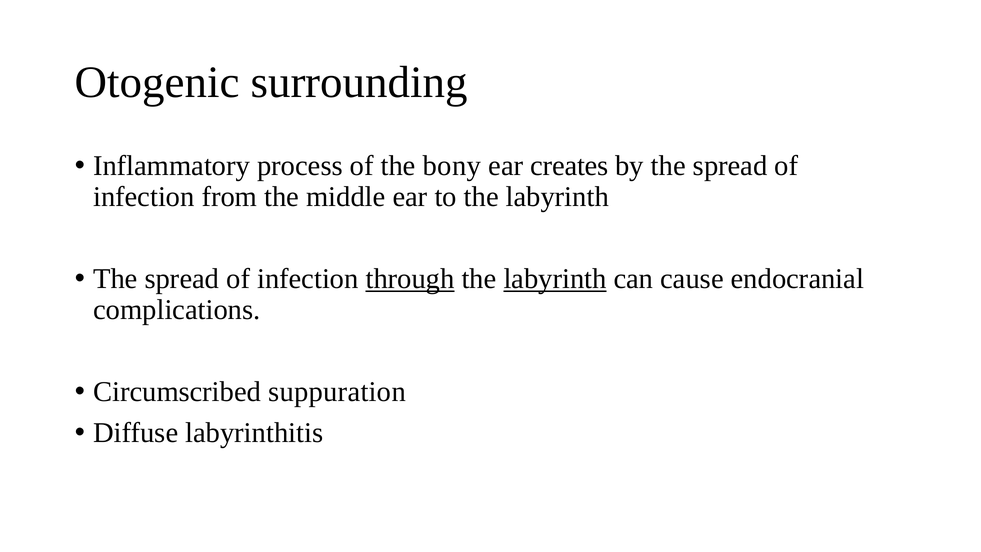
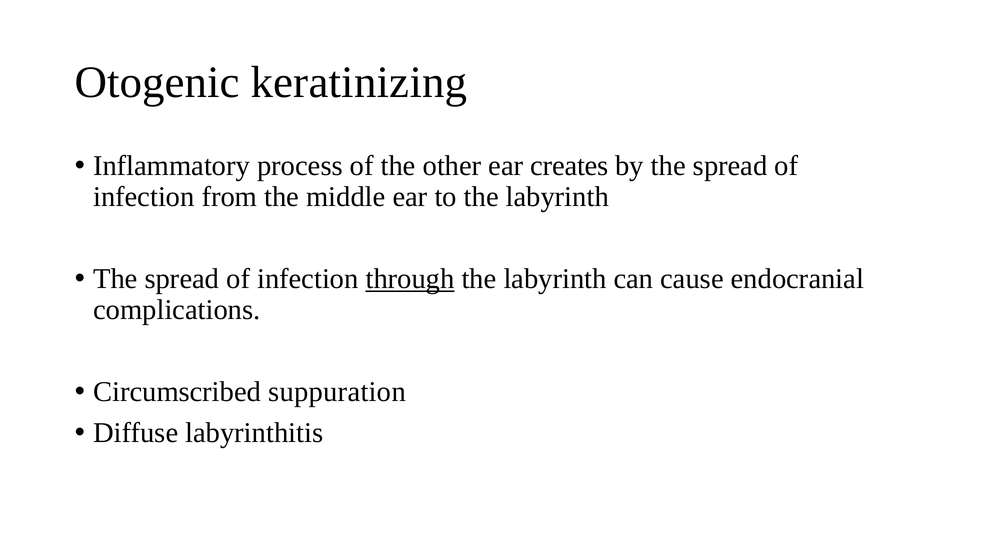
surrounding: surrounding -> keratinizing (359, 82)
bony: bony -> other (452, 166)
labyrinth underline: present -> none (555, 279)
